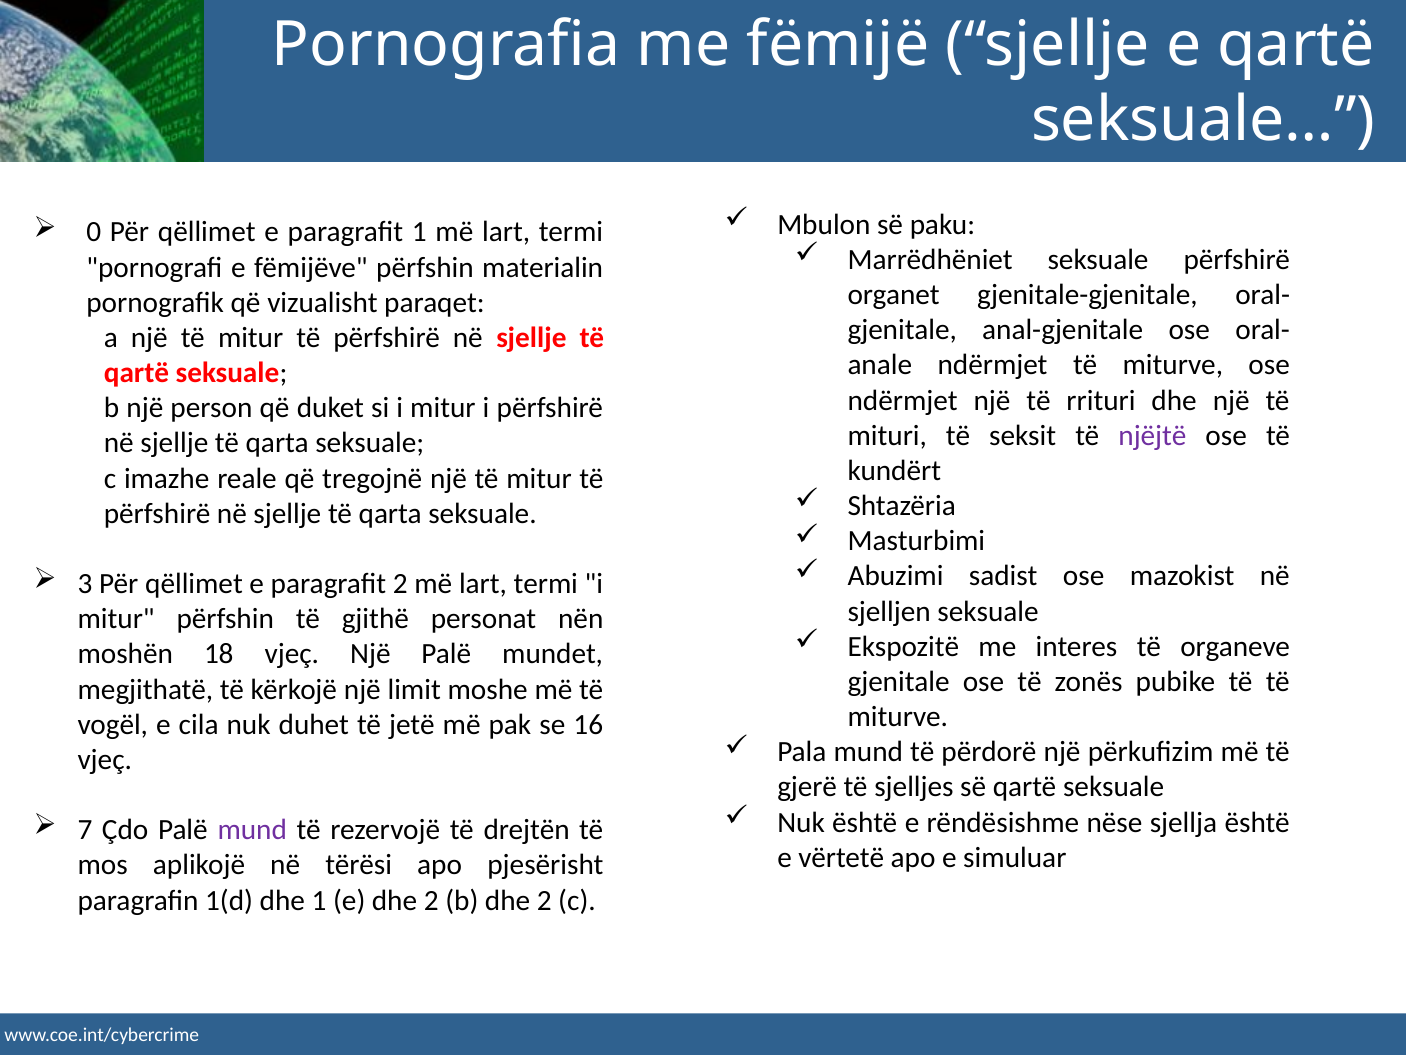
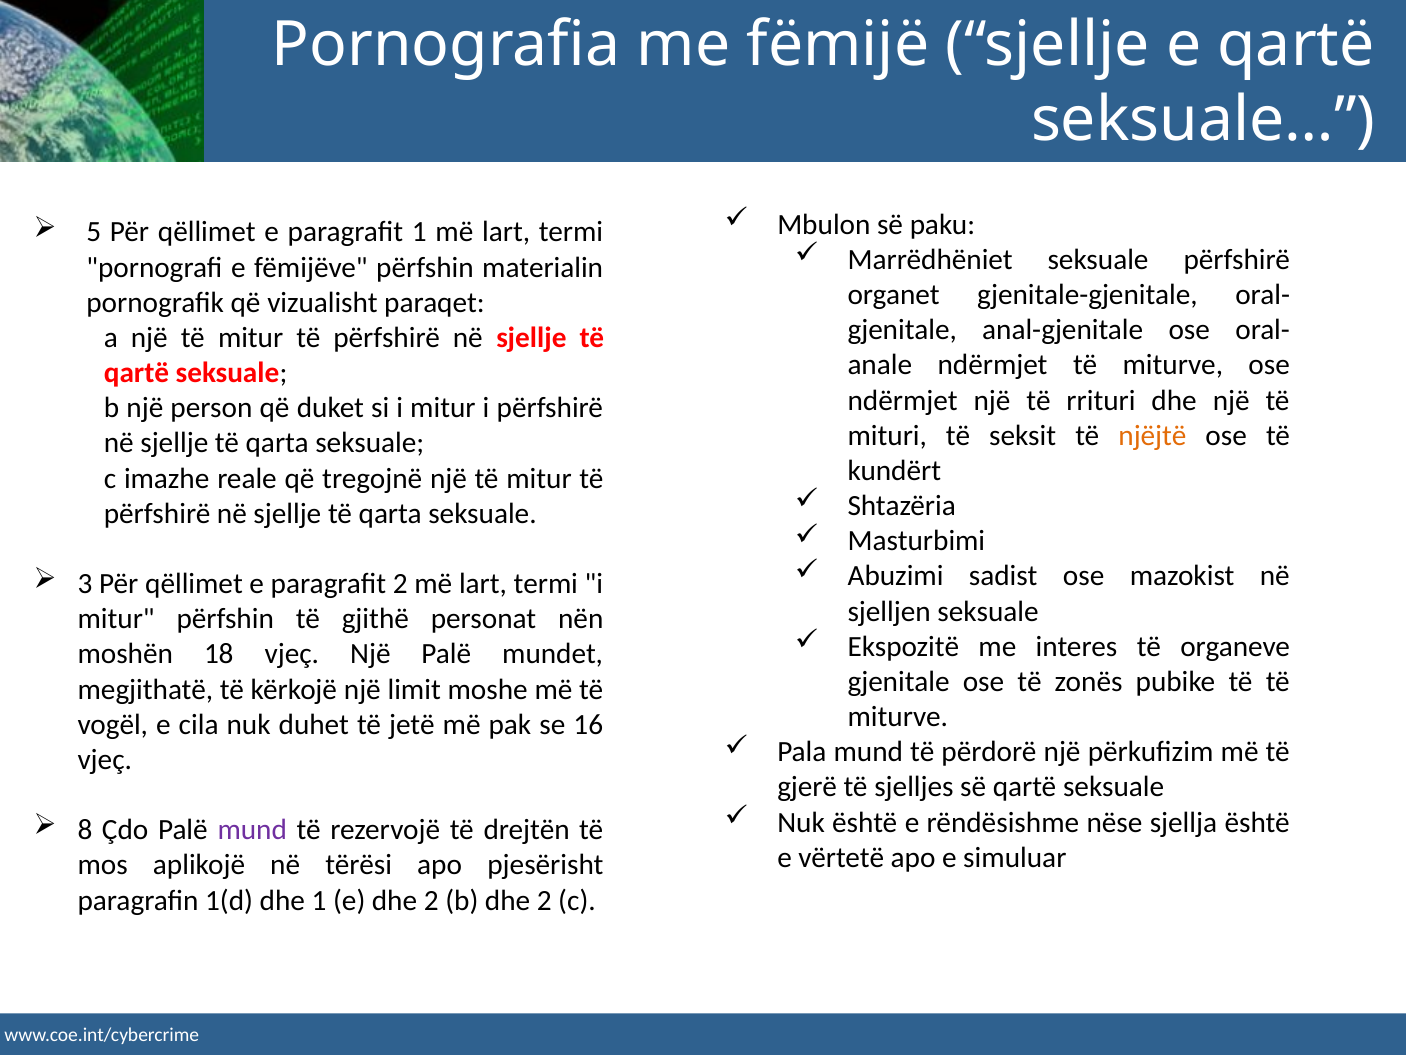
0: 0 -> 5 (94, 232)
njëjtë colour: purple -> orange (1152, 435)
7: 7 -> 8 (85, 830)
